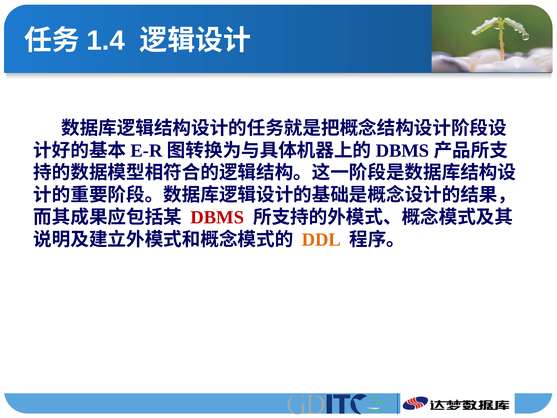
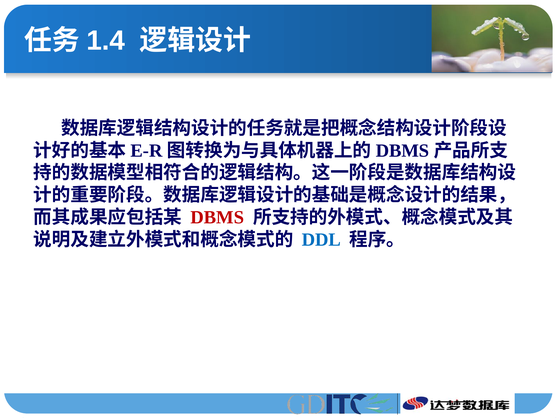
DDL colour: orange -> blue (321, 240)
